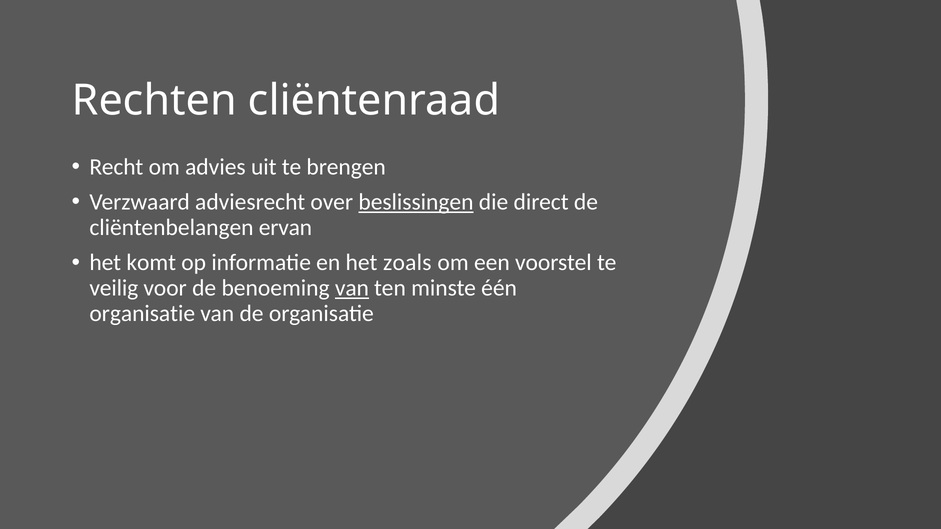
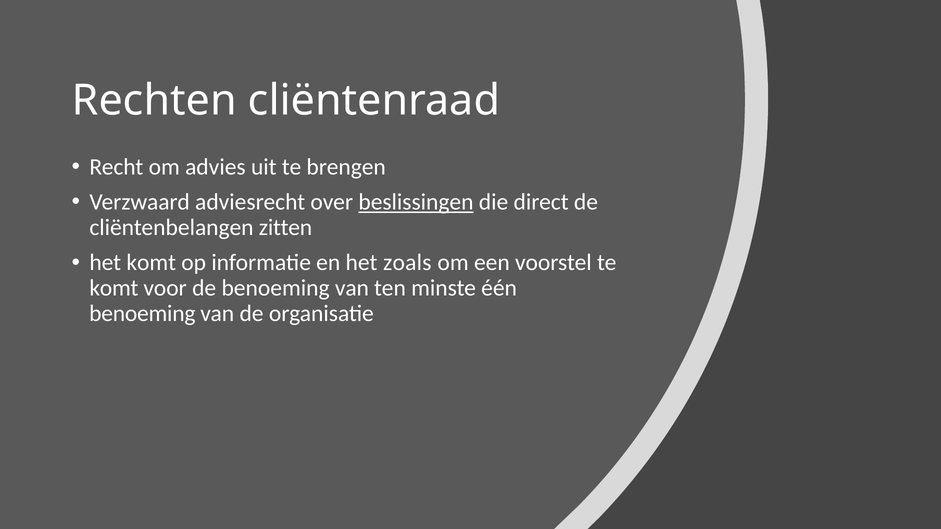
ervan: ervan -> zitten (285, 228)
veilig: veilig -> komt (114, 288)
van underline: present -> none (352, 288)
organisatie: organisatie -> benoeming (142, 314)
